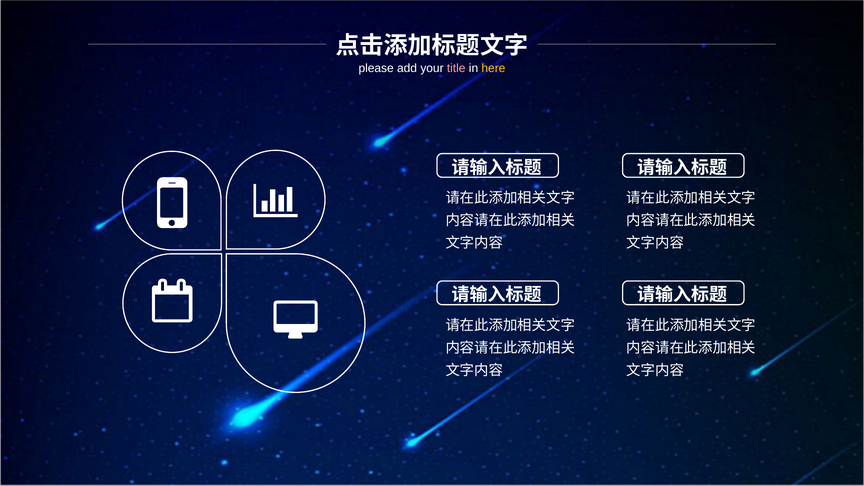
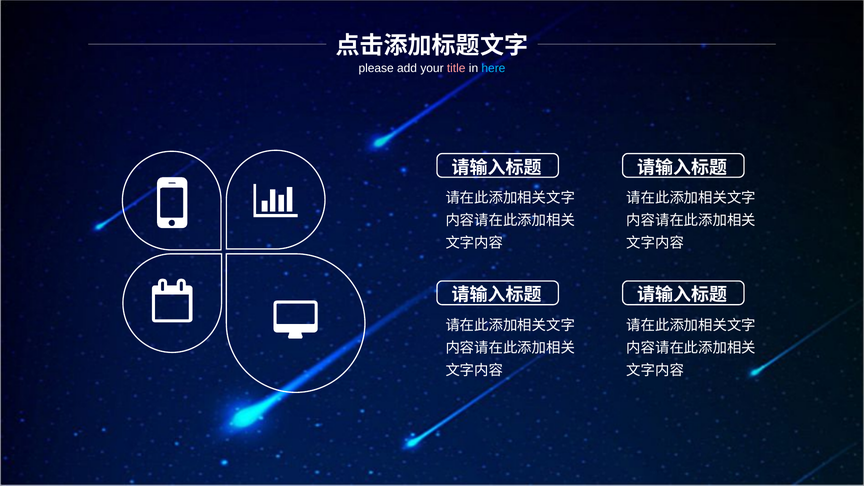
here colour: yellow -> light blue (493, 69)
